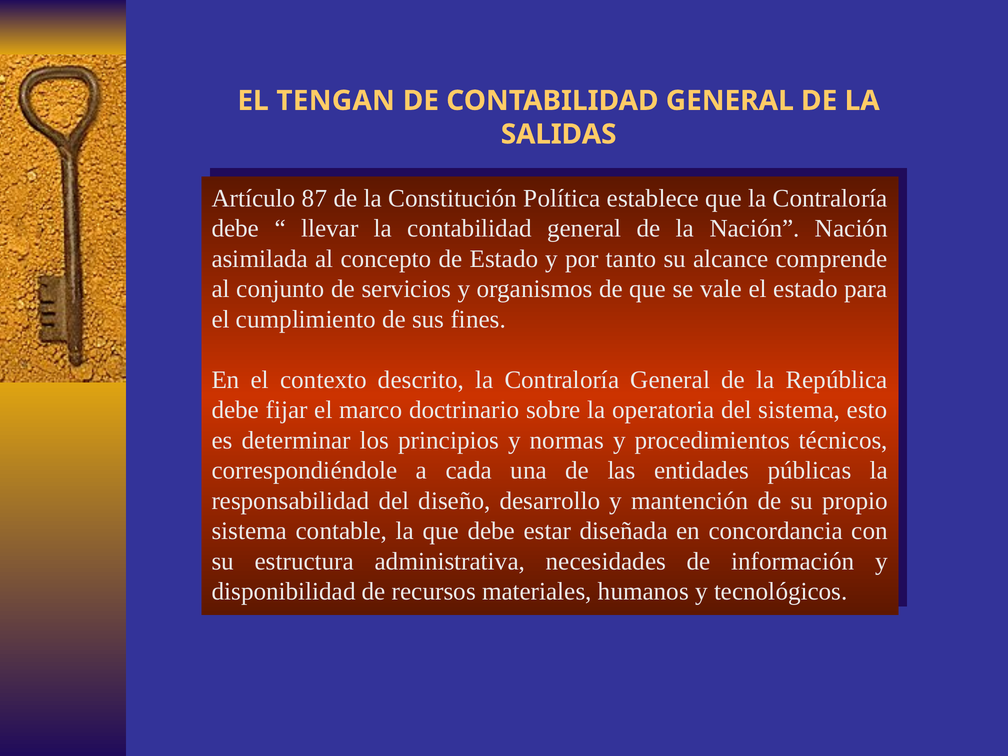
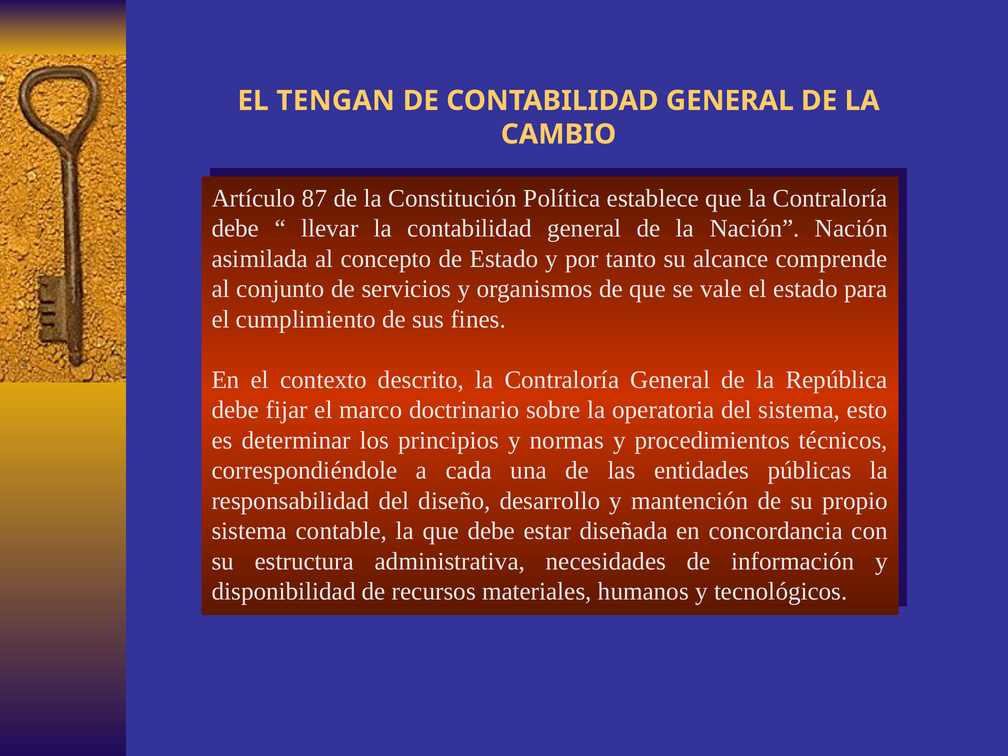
SALIDAS: SALIDAS -> CAMBIO (559, 134)
